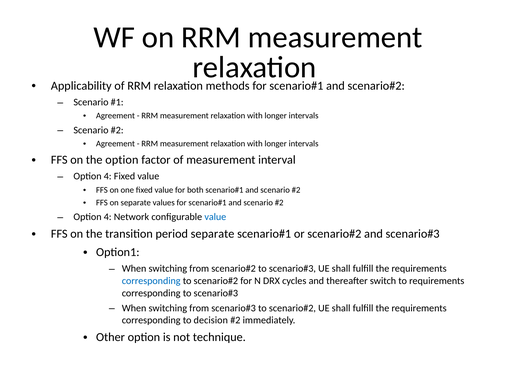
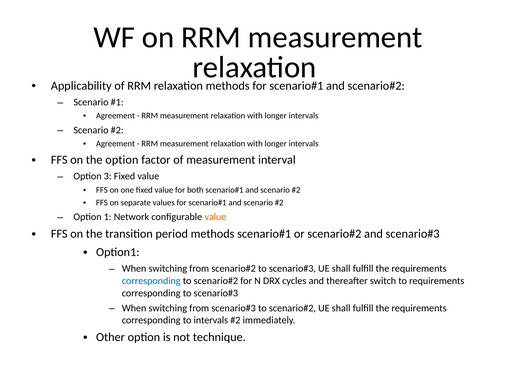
4: 4 -> 3 (108, 176)
4: 4 -> 1 (108, 217)
value colour: blue -> orange (215, 217)
period separate: separate -> methods (213, 234)
to decision: decision -> intervals (211, 320)
